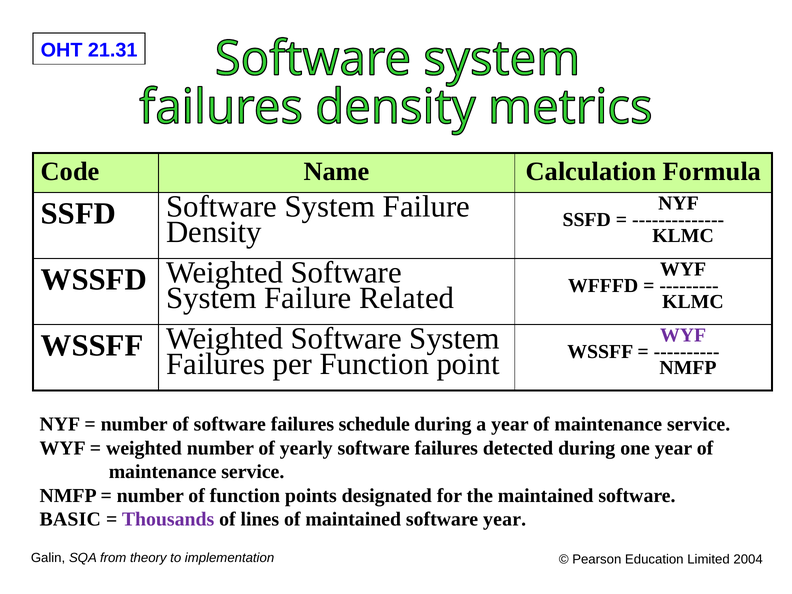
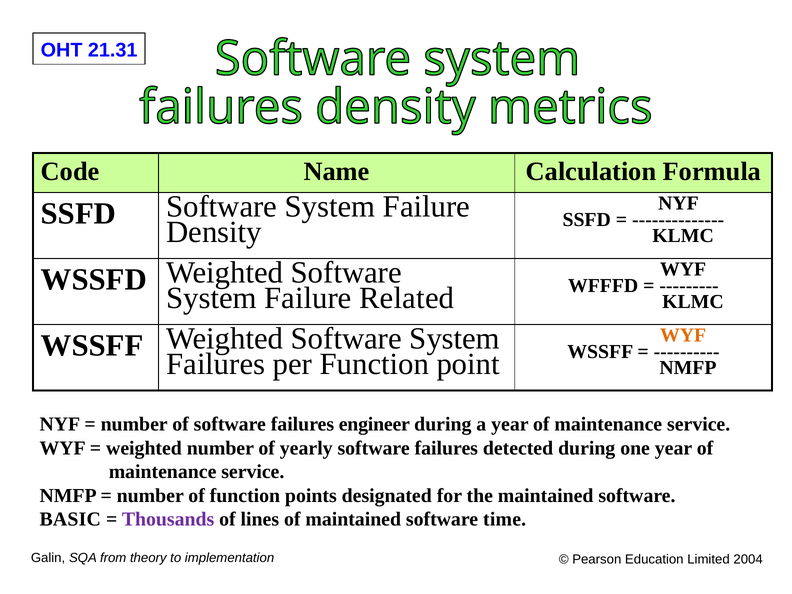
WYF colour: purple -> orange (683, 335)
schedule: schedule -> engineer (374, 424)
software year: year -> time (505, 519)
